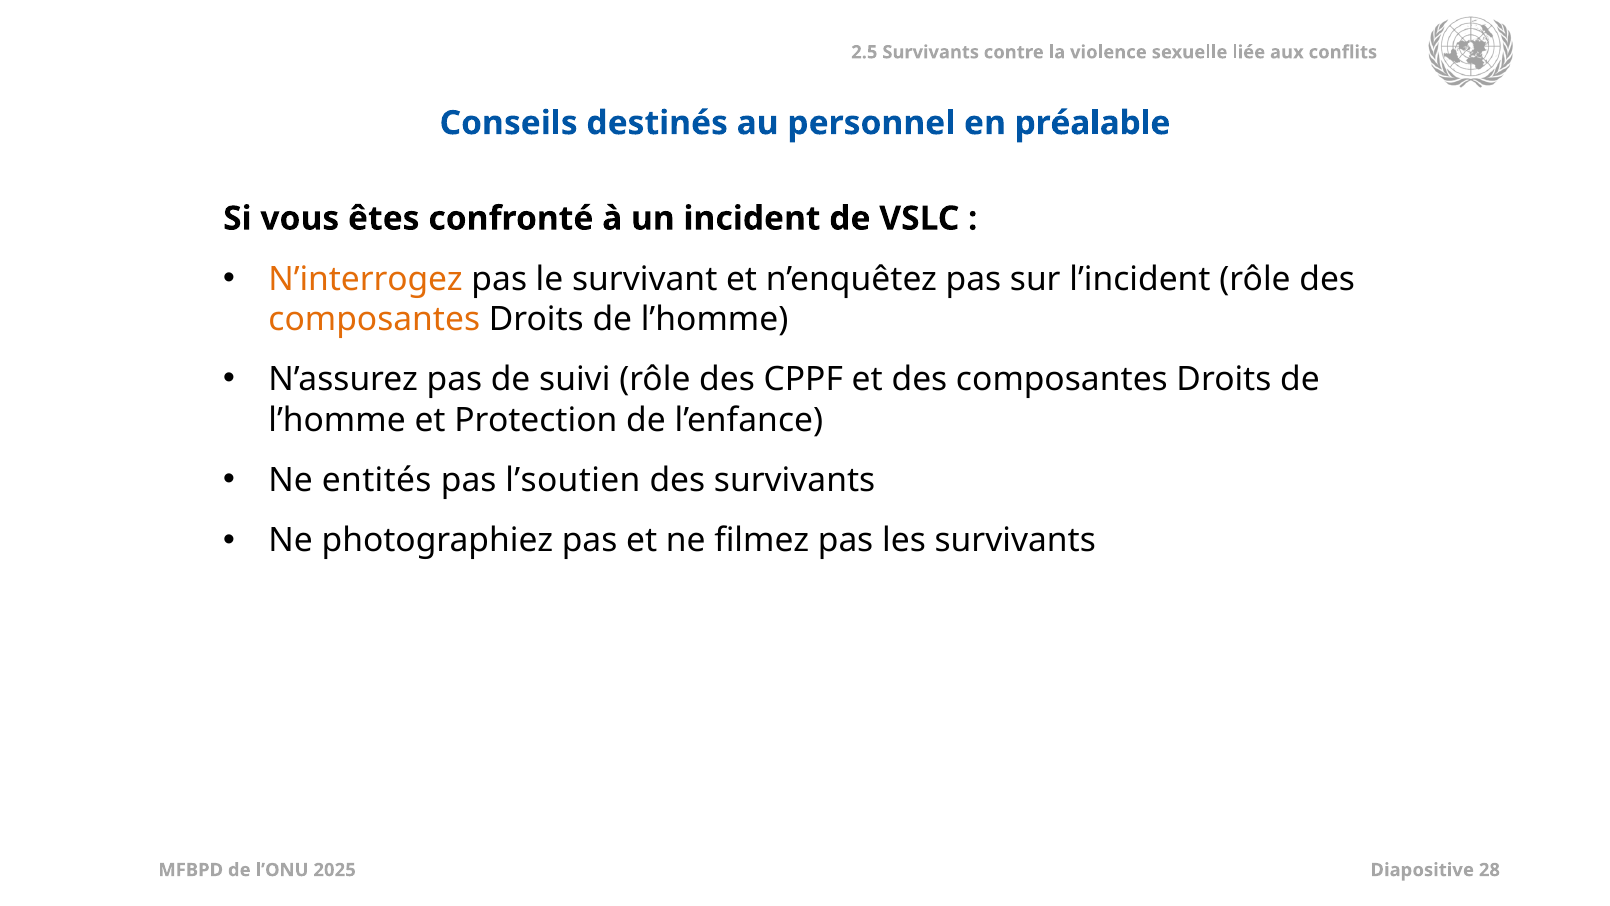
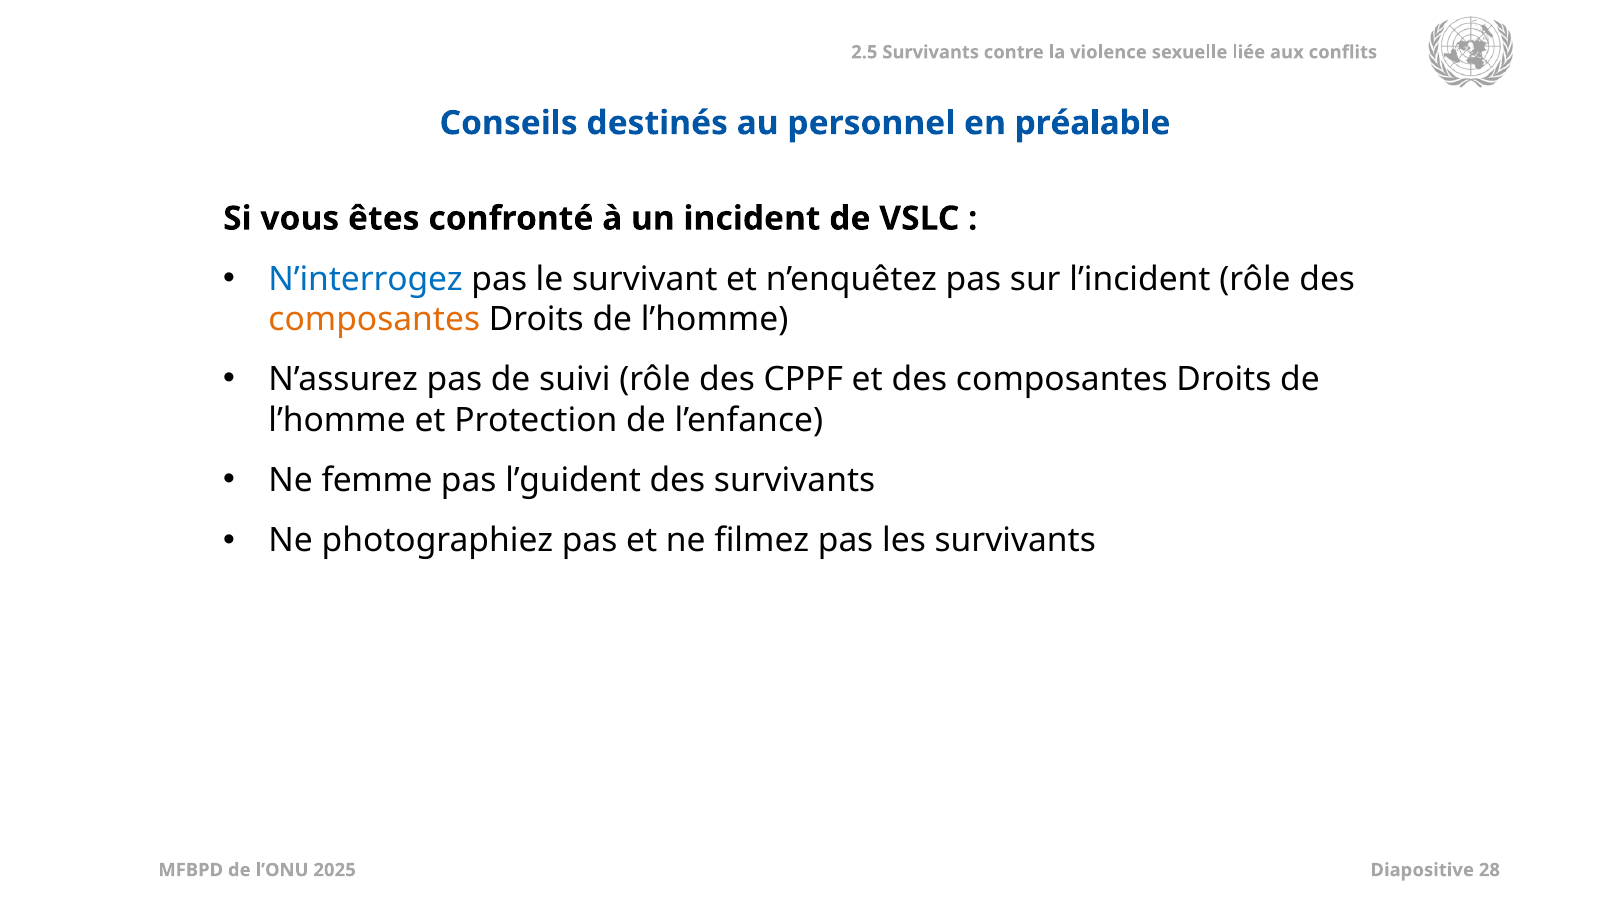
N’interrogez colour: orange -> blue (366, 279)
entités: entités -> femme (377, 480)
l’soutien: l’soutien -> l’guident (573, 480)
